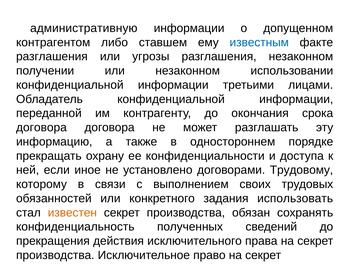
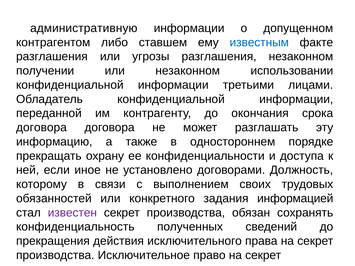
Трудовому: Трудовому -> Должность (301, 170)
использовать: использовать -> информацией (295, 199)
известен colour: orange -> purple (72, 213)
